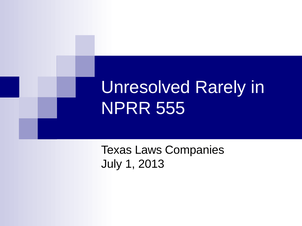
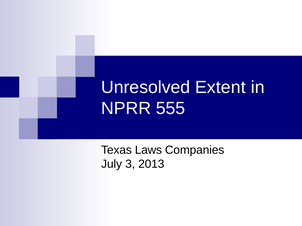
Rarely: Rarely -> Extent (220, 88)
1: 1 -> 3 (130, 164)
